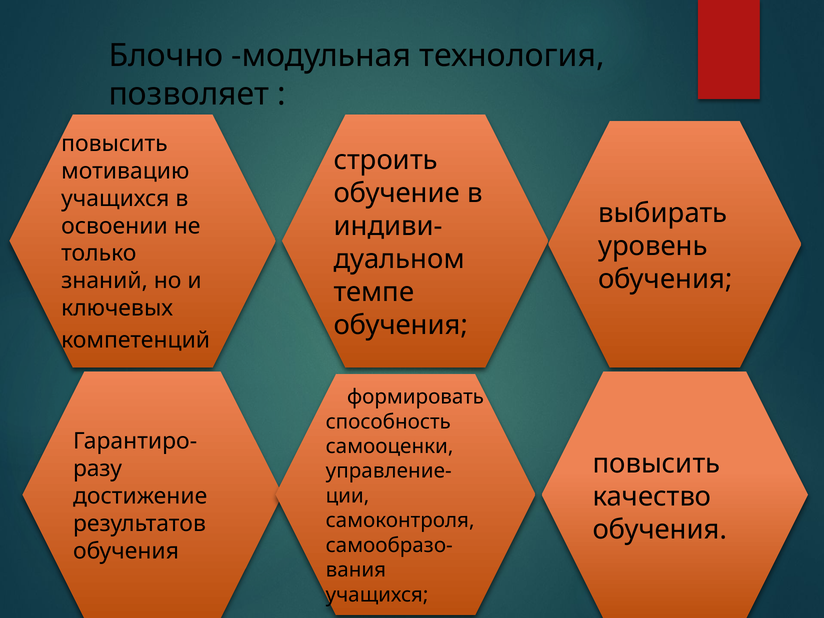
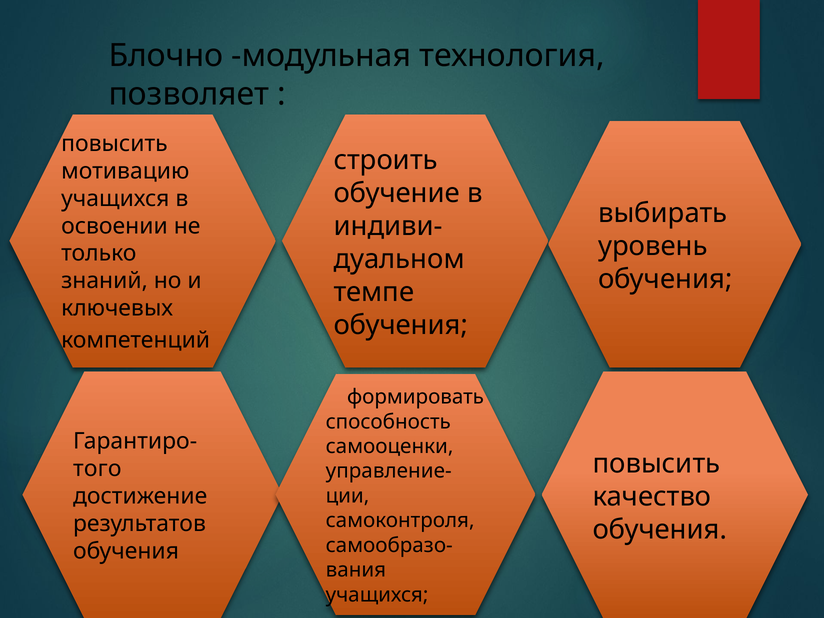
разу: разу -> того (97, 469)
